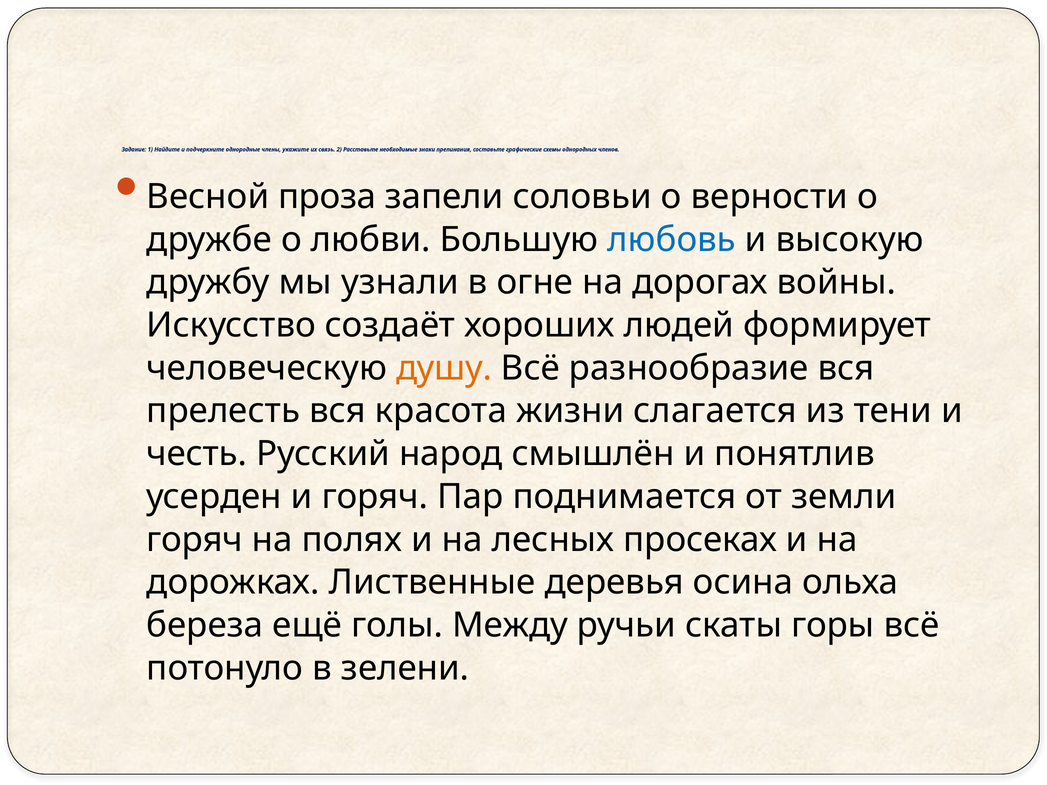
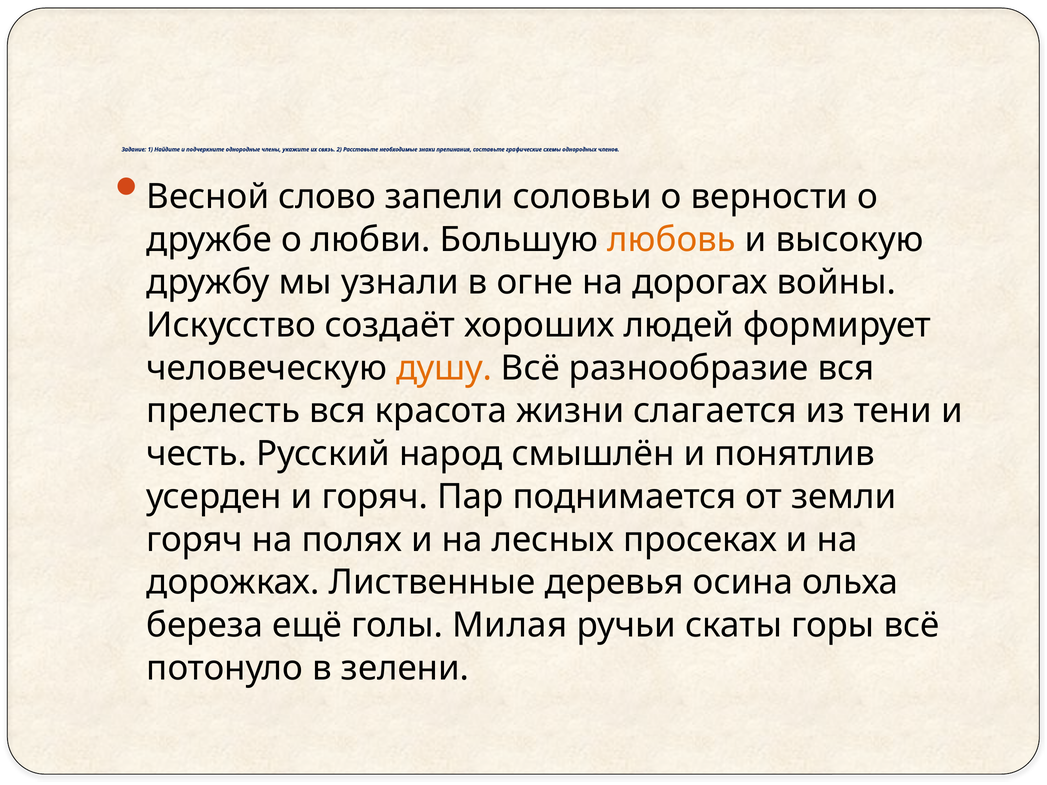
проза: проза -> слово (327, 197)
любовь colour: blue -> orange (672, 240)
Между: Между -> Милая (510, 625)
